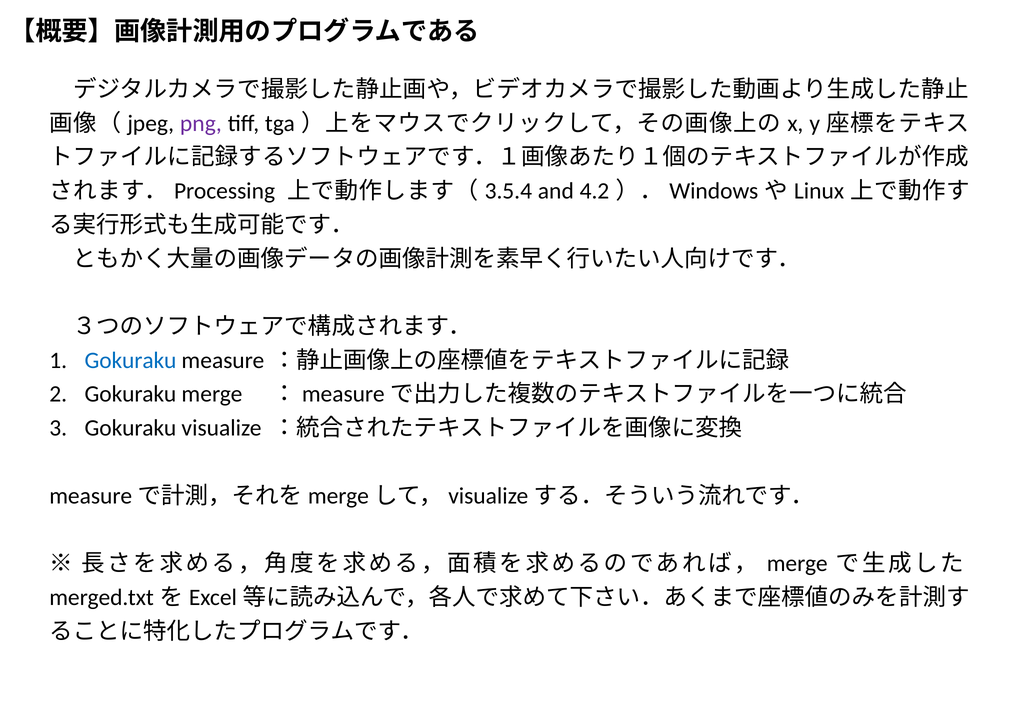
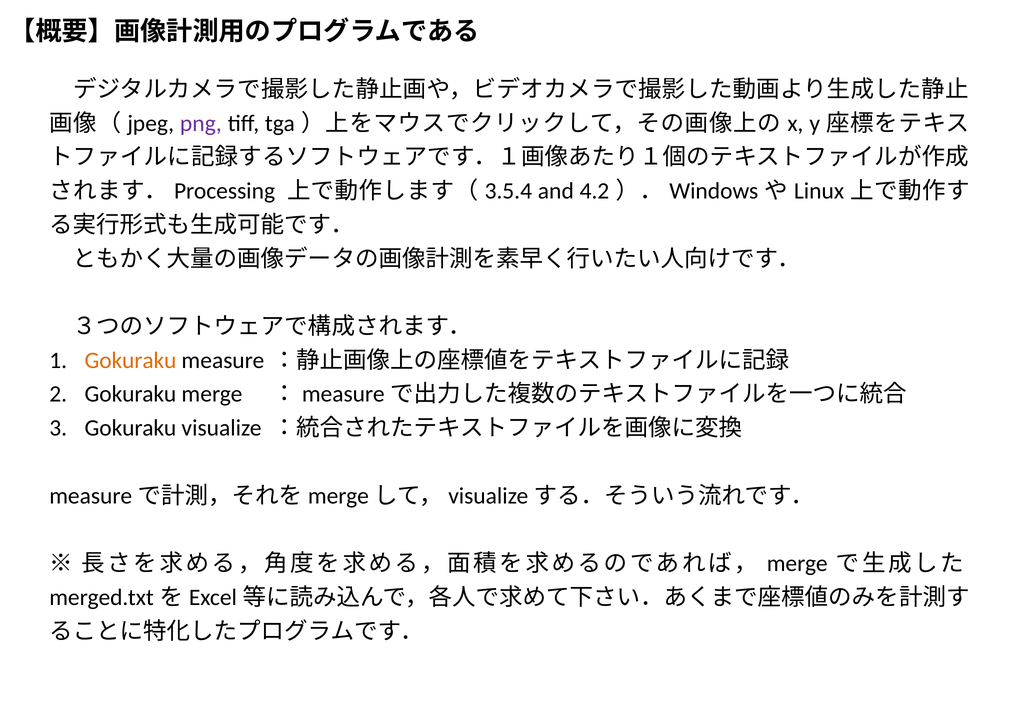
Gokuraku colour: blue -> orange (131, 360)
